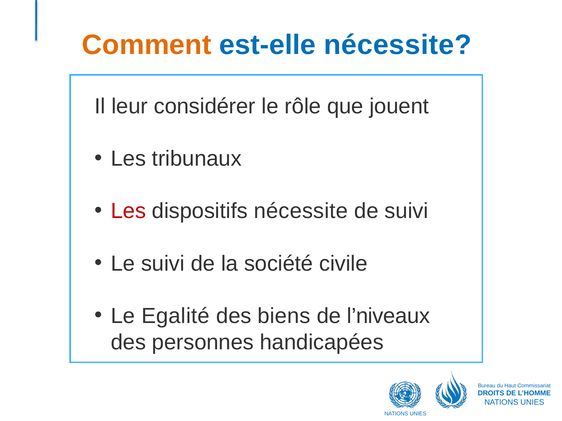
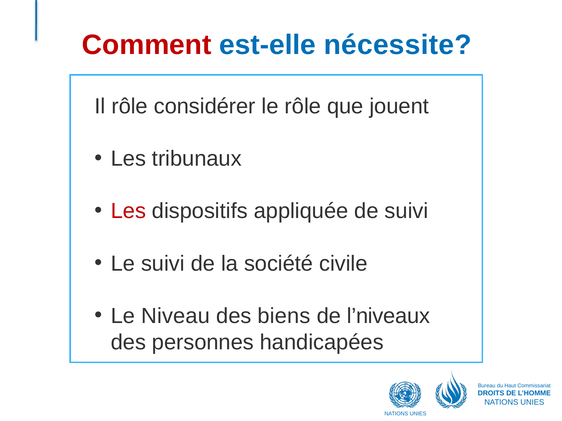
Comment colour: orange -> red (147, 45)
Il leur: leur -> rôle (130, 106)
dispositifs nécessite: nécessite -> appliquée (301, 211)
Egalité: Egalité -> Niveau (176, 316)
